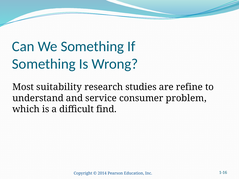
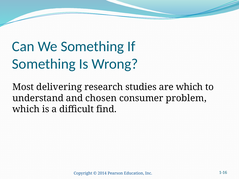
suitability: suitability -> delivering (59, 87)
are refine: refine -> which (189, 87)
service: service -> chosen (101, 98)
